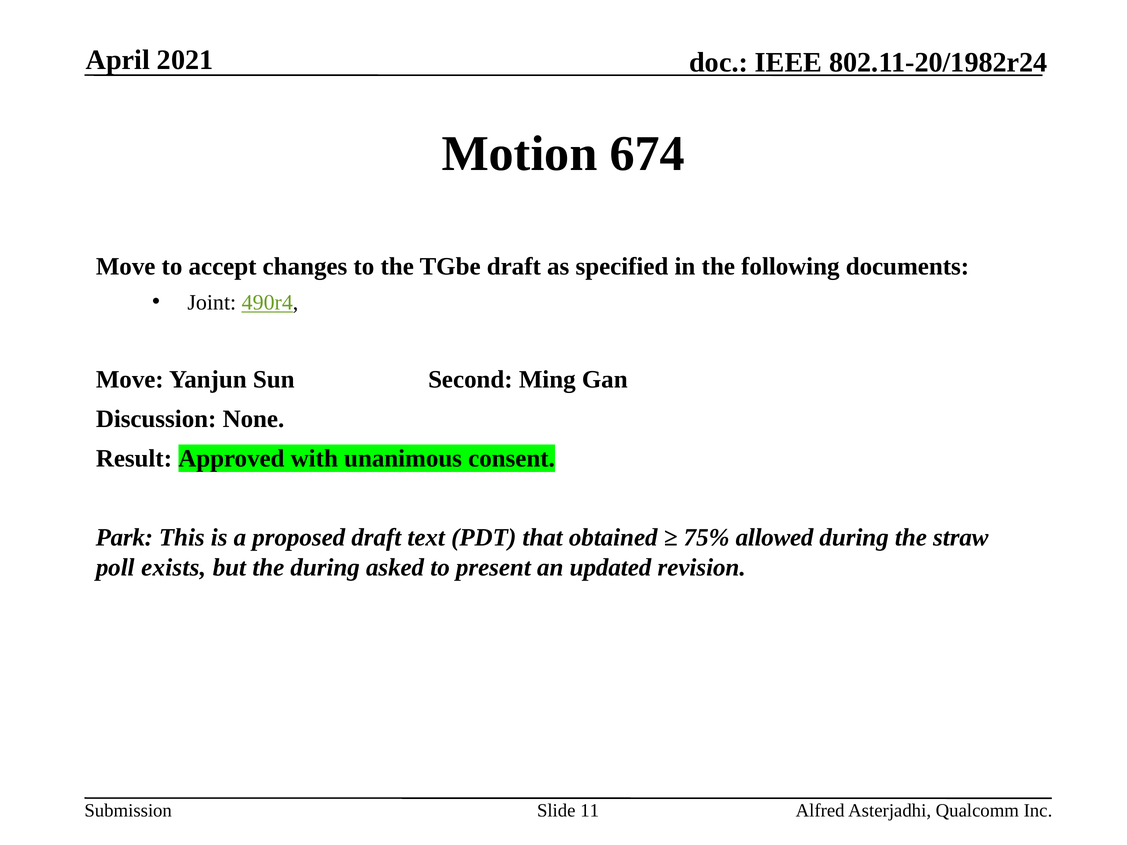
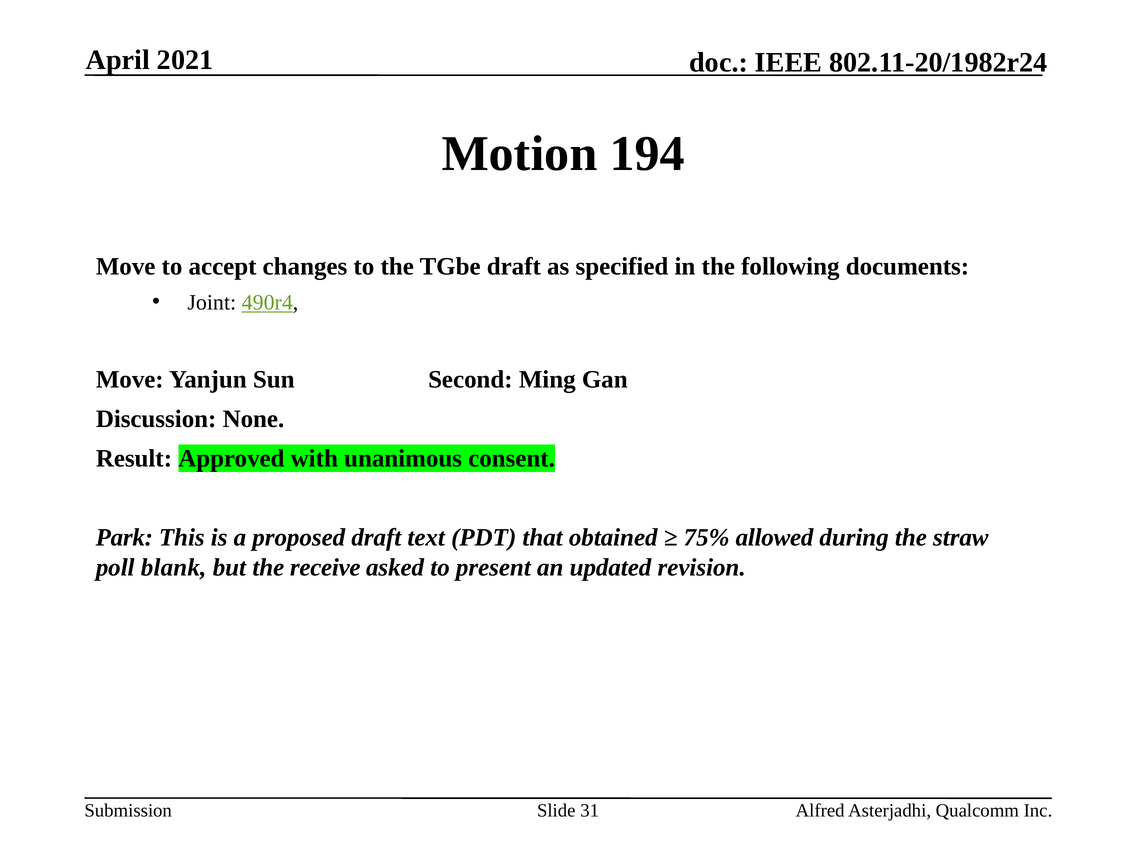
674: 674 -> 194 (647, 154)
exists: exists -> blank (174, 567)
the during: during -> receive (325, 567)
11: 11 -> 31 (590, 811)
